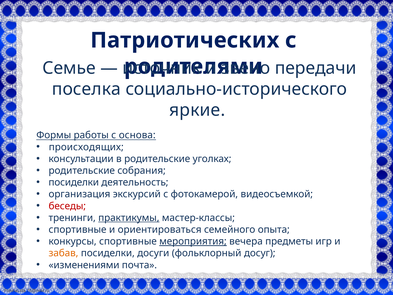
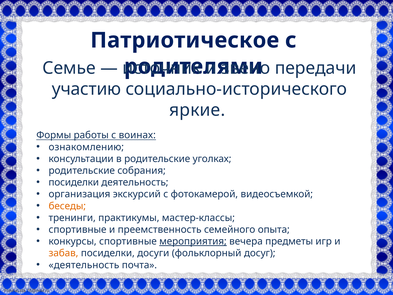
Патриотических: Патриотических -> Патриотическое (185, 40)
поселка: поселка -> участию (86, 89)
основа: основа -> воинах (137, 135)
происходящих: происходящих -> ознакомлению (86, 147)
беседы colour: red -> orange (67, 206)
практикумы underline: present -> none (129, 218)
ориентироваться: ориентироваться -> преемственность (160, 229)
изменениями: изменениями -> деятельность (84, 265)
